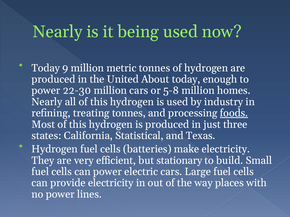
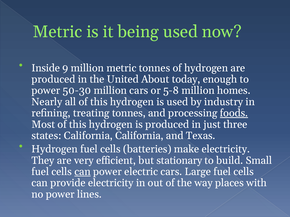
Nearly: Nearly -> Metric (57, 32)
Today: Today -> Inside (46, 68)
22-30: 22-30 -> 50-30 (77, 91)
California Statistical: Statistical -> California (139, 136)
can underline: none -> present (83, 172)
